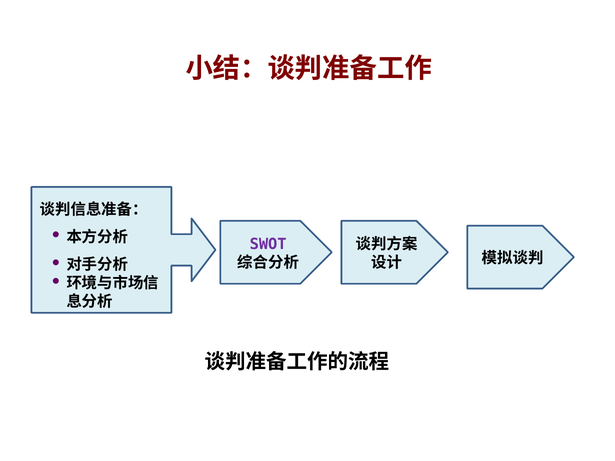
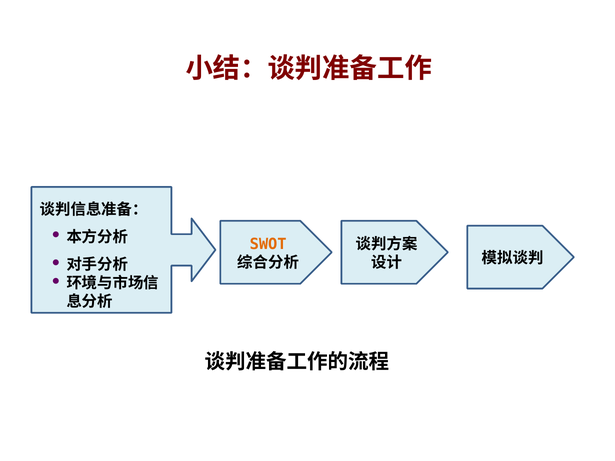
SWOT colour: purple -> orange (268, 244)
